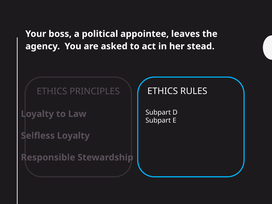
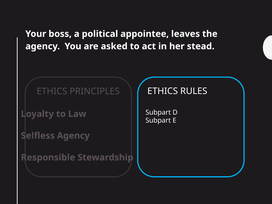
Selfless Loyalty: Loyalty -> Agency (73, 136)
